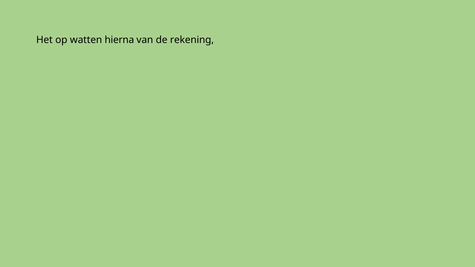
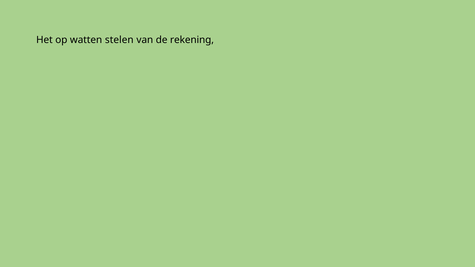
hierna: hierna -> stelen (119, 40)
